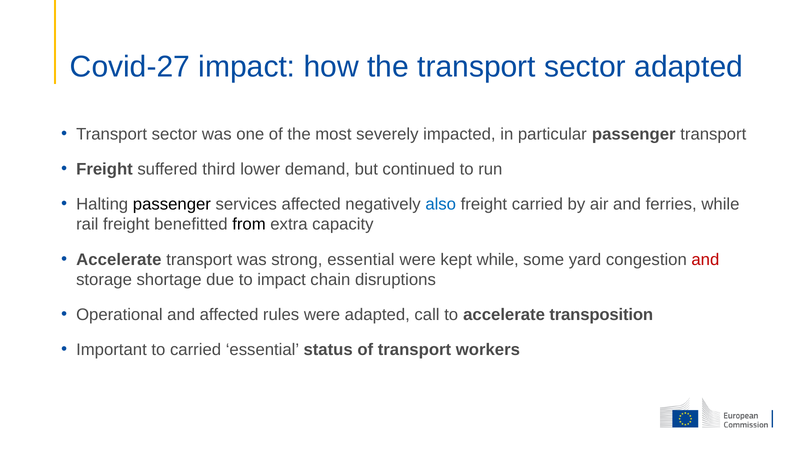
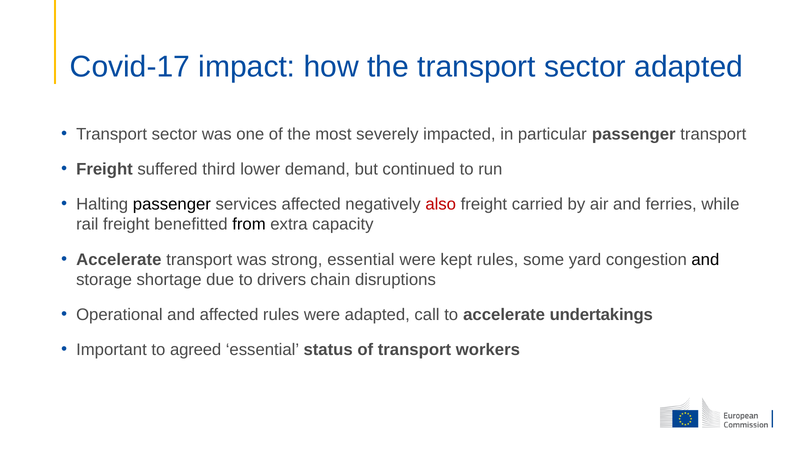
Covid-27: Covid-27 -> Covid-17 (130, 67)
also colour: blue -> red (441, 204)
kept while: while -> rules (498, 260)
and colour: red -> black (705, 260)
to impact: impact -> drivers (282, 280)
transposition: transposition -> undertakings (601, 315)
to carried: carried -> agreed (196, 350)
